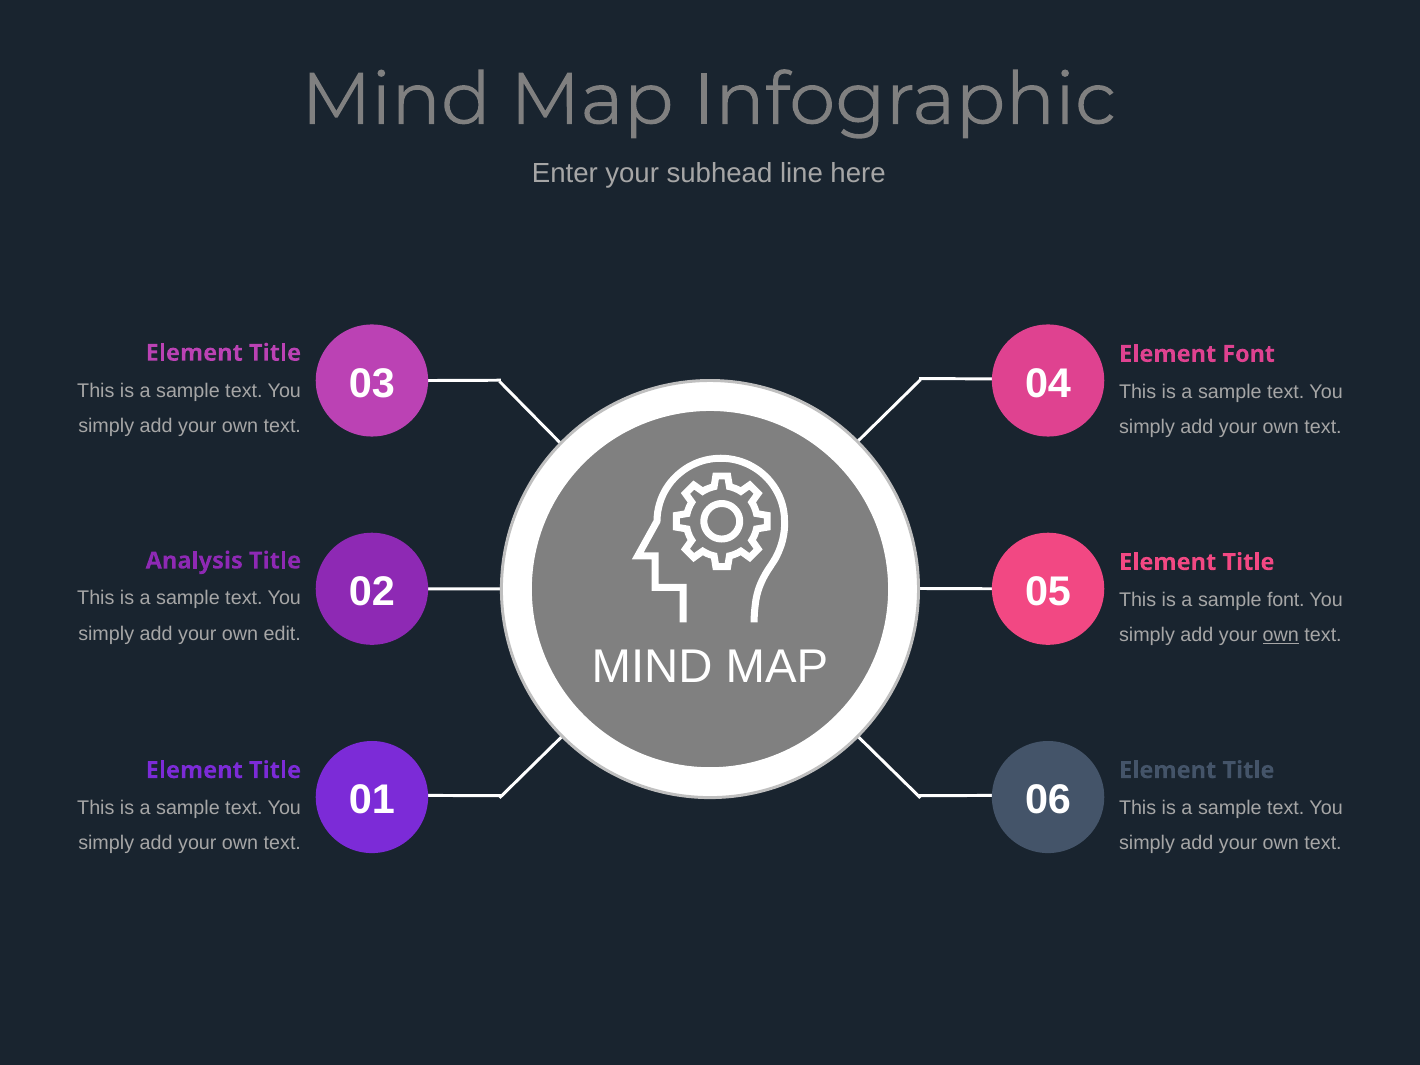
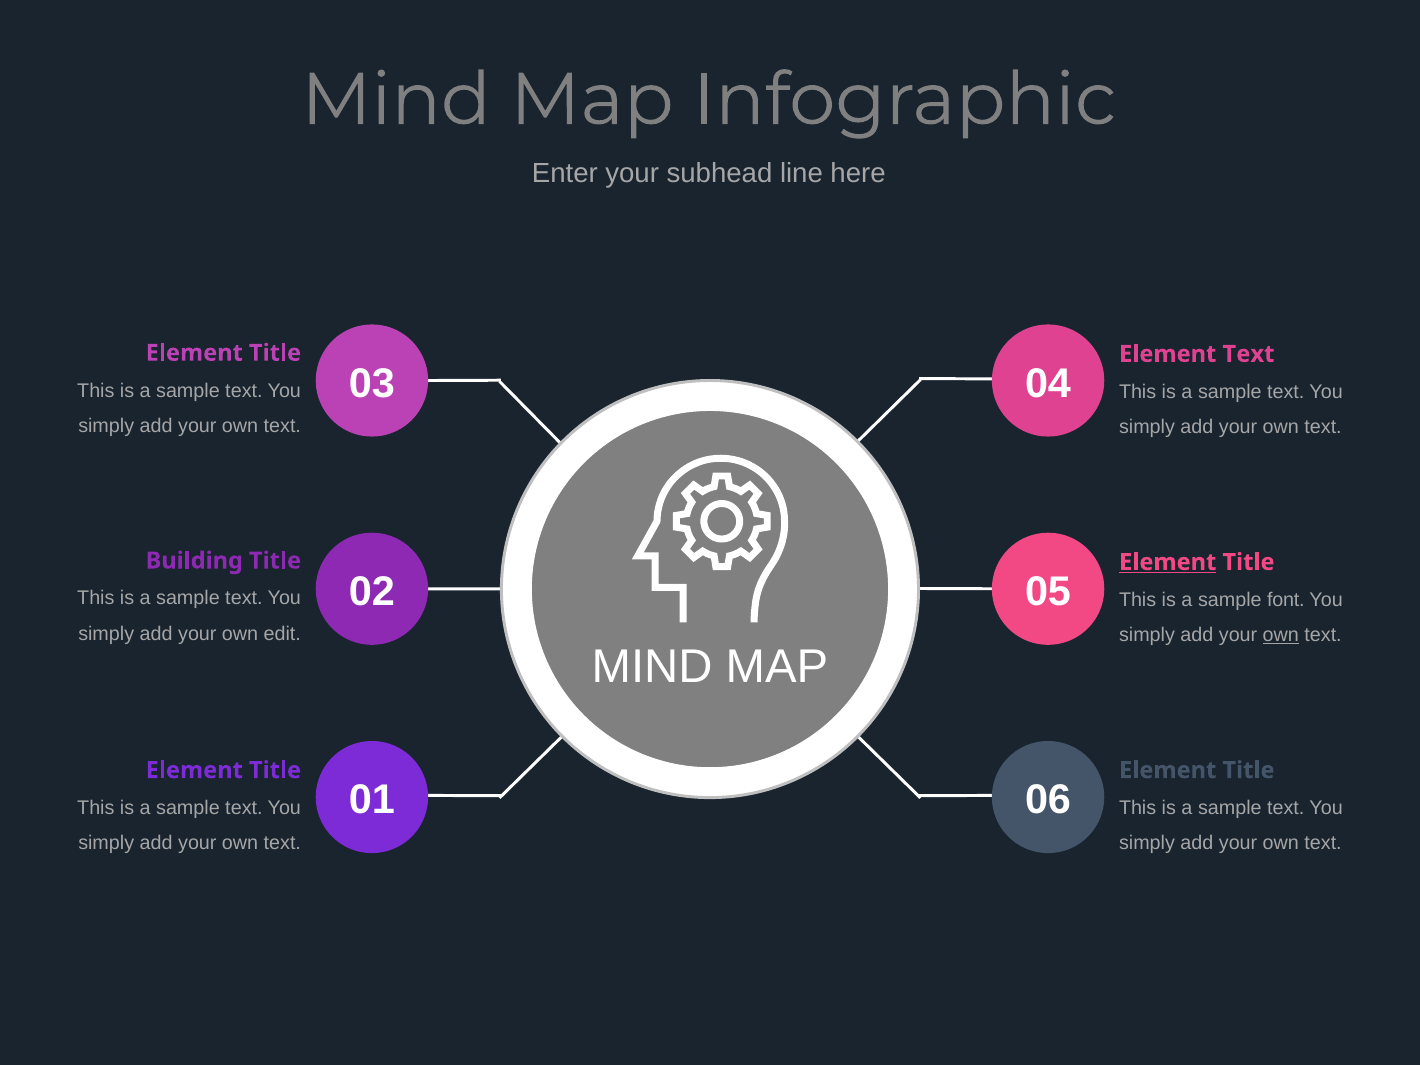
Element Font: Font -> Text (1248, 354)
Analysis: Analysis -> Building (194, 561)
Element underline: none -> present (1168, 562)
